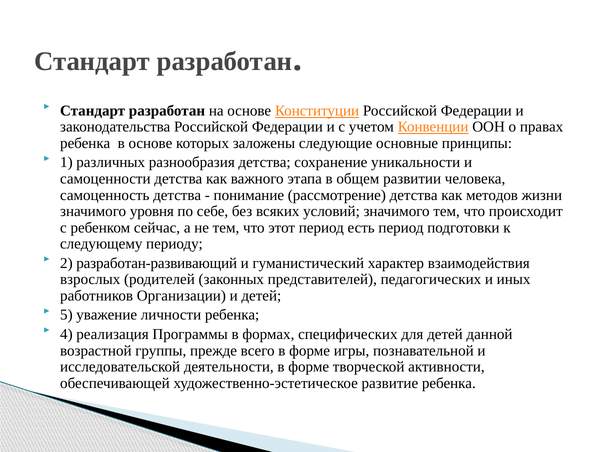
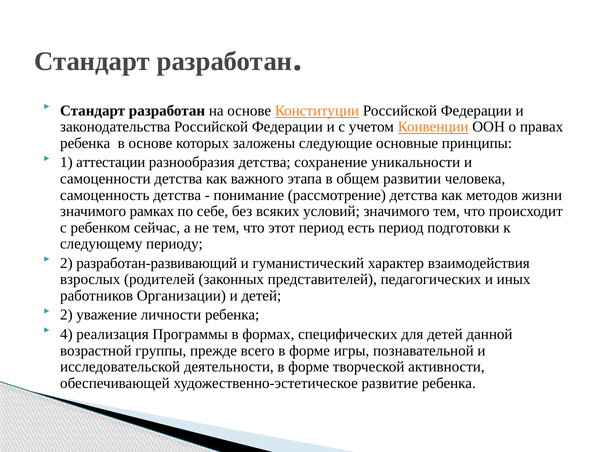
различных: различных -> аттестации (111, 162)
уровня: уровня -> рамках (152, 211)
5: 5 -> 2 (66, 315)
